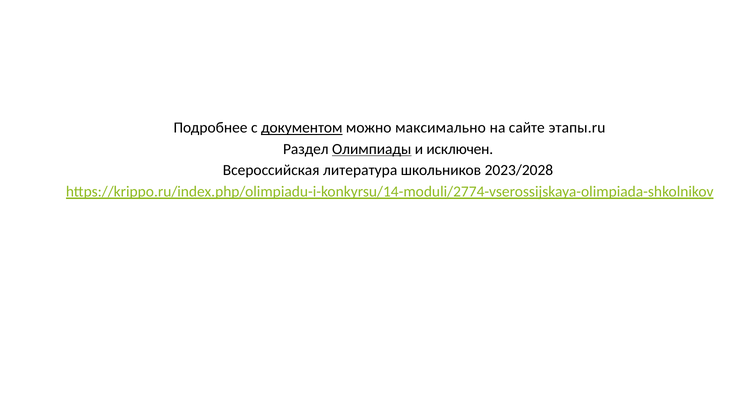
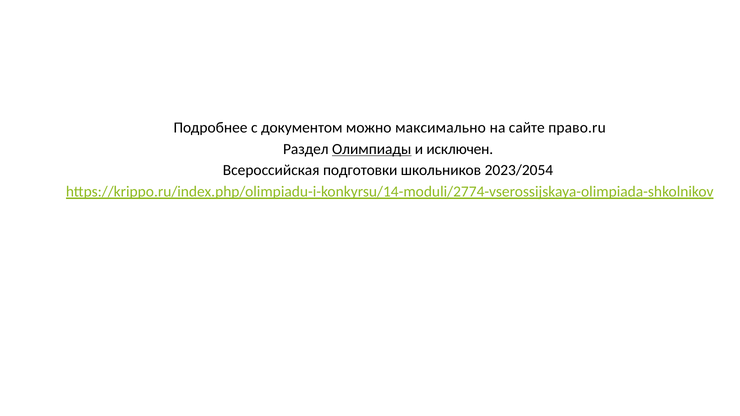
документом underline: present -> none (302, 128)
этапы.ru: этапы.ru -> право.ru (577, 128)
литература: литература -> подготовки (360, 170)
2023/2028: 2023/2028 -> 2023/2054 (519, 170)
